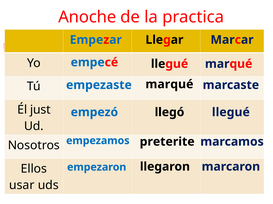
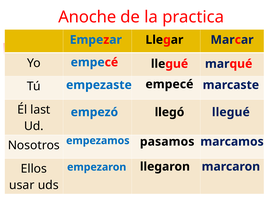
marqué: marqué -> empecé (169, 85)
just: just -> last (40, 110)
preterite: preterite -> pasamos (167, 142)
